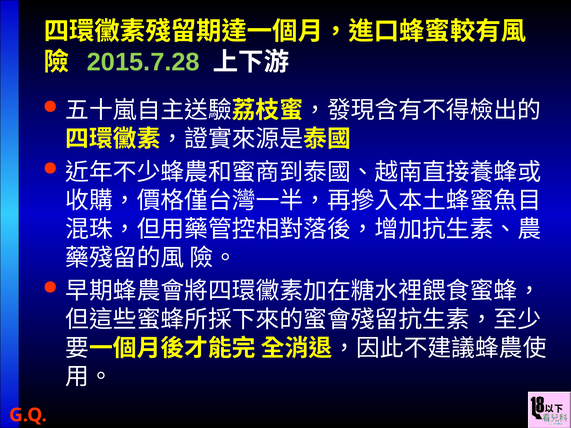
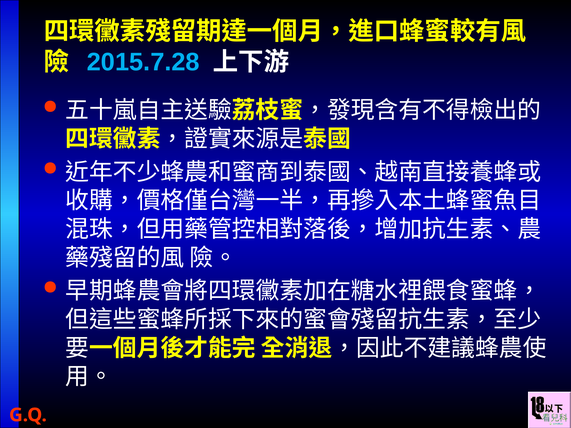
2015.7.28 colour: light green -> light blue (143, 62)
